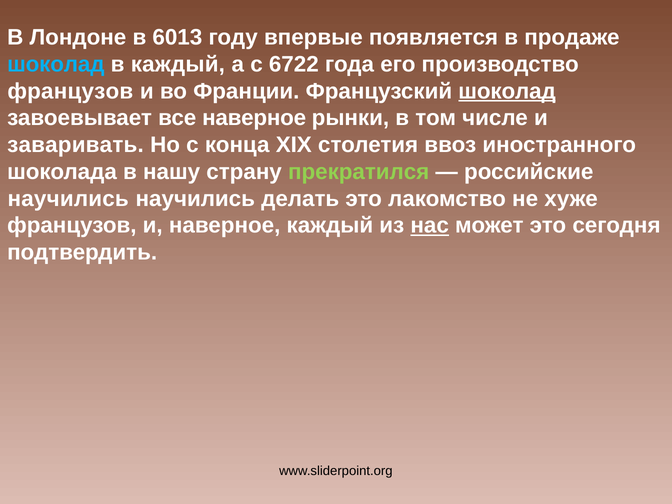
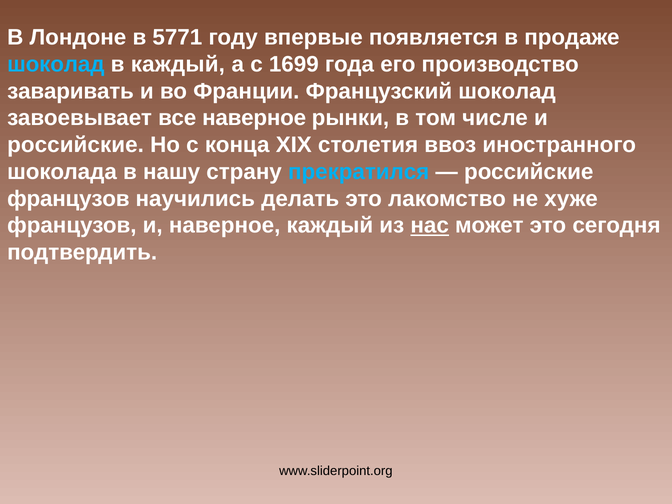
6013: 6013 -> 5771 (177, 37)
6722: 6722 -> 1699 (294, 64)
французов: французов -> заваривать (71, 91)
шоколад underline: present -> none (507, 91)
заваривать: заваривать -> российские (76, 145)
прекратился colour: light green -> light blue (359, 172)
научились: научились -> французов (68, 199)
